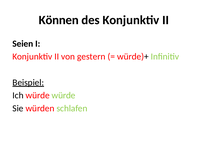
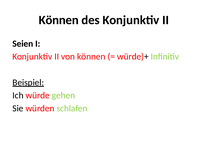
von gestern: gestern -> können (91, 57)
würde würde: würde -> gehen (63, 95)
